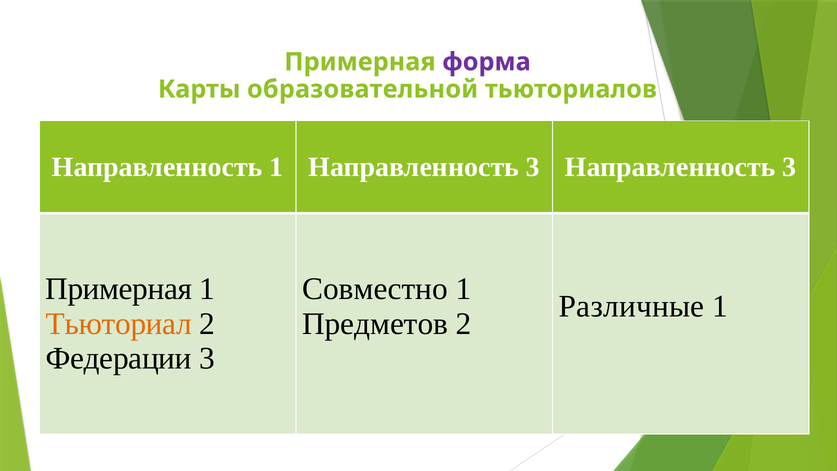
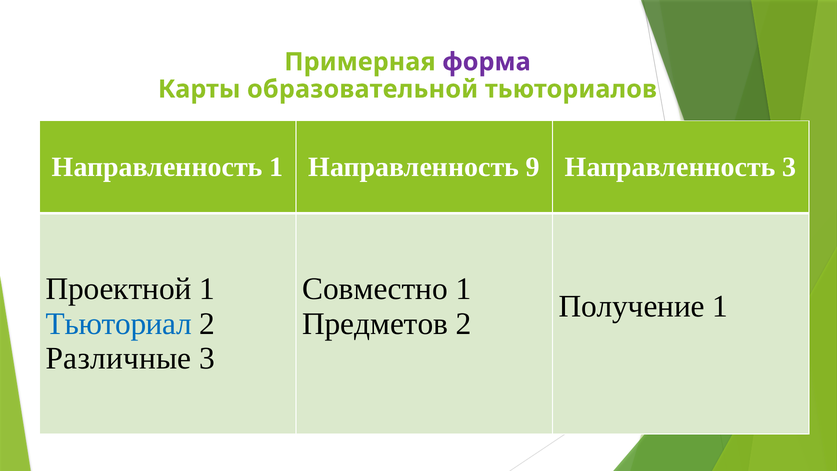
1 Направленность 3: 3 -> 9 (533, 167)
Примерная: Примерная -> Проектной (119, 289)
Различные: Различные -> Получение (632, 306)
Тьюториал colour: orange -> blue (119, 324)
Федерации: Федерации -> Различные (118, 358)
